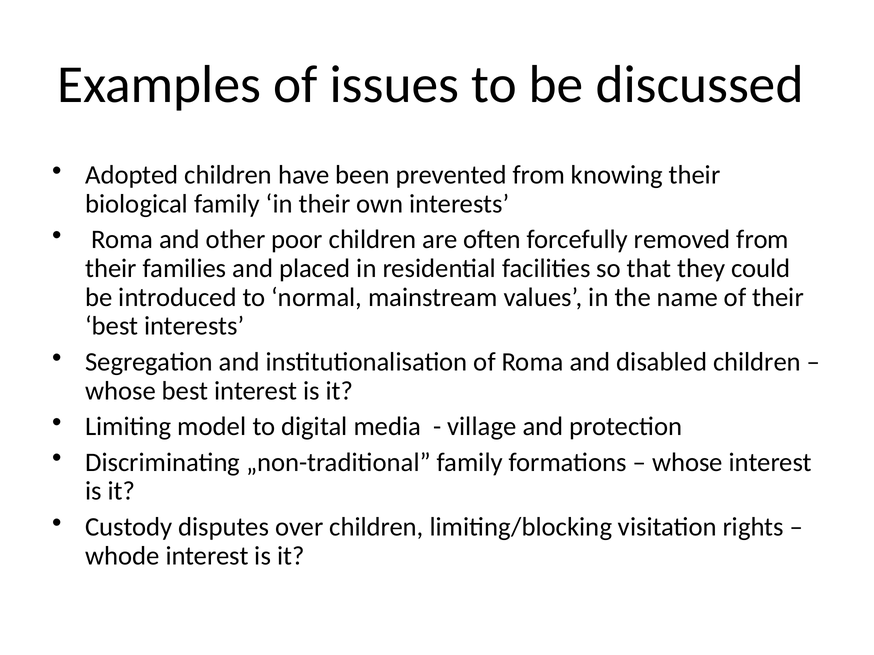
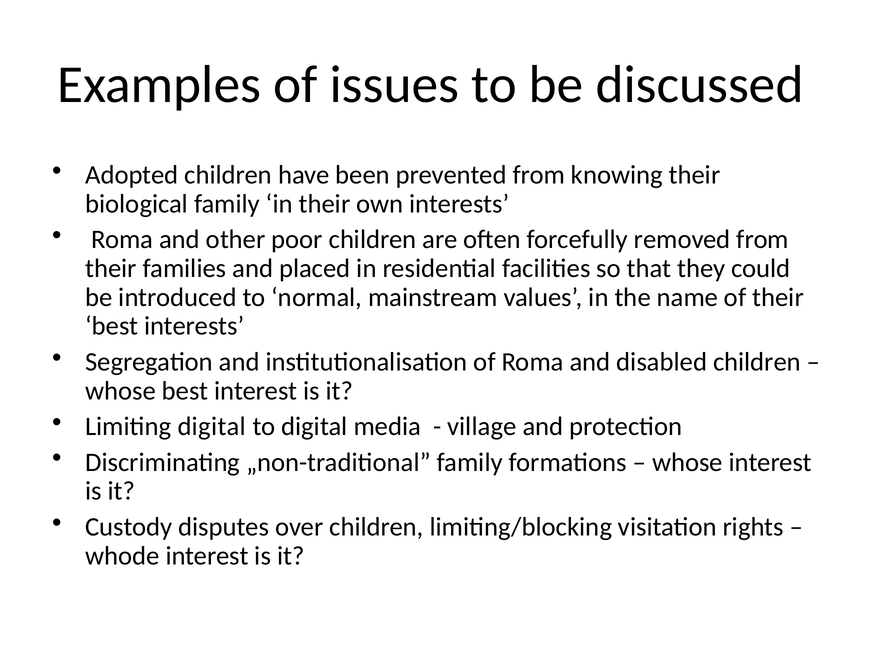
Limiting model: model -> digital (212, 427)
